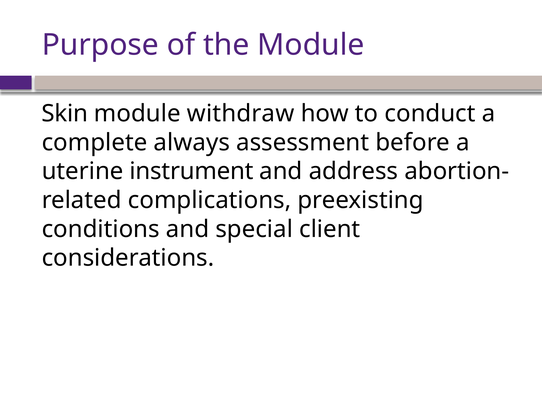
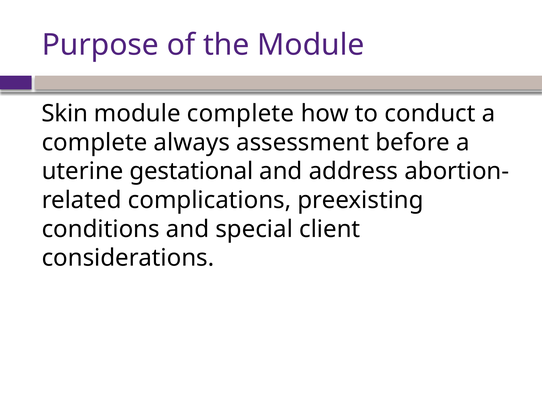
module withdraw: withdraw -> complete (241, 114)
instrument: instrument -> gestational (192, 172)
